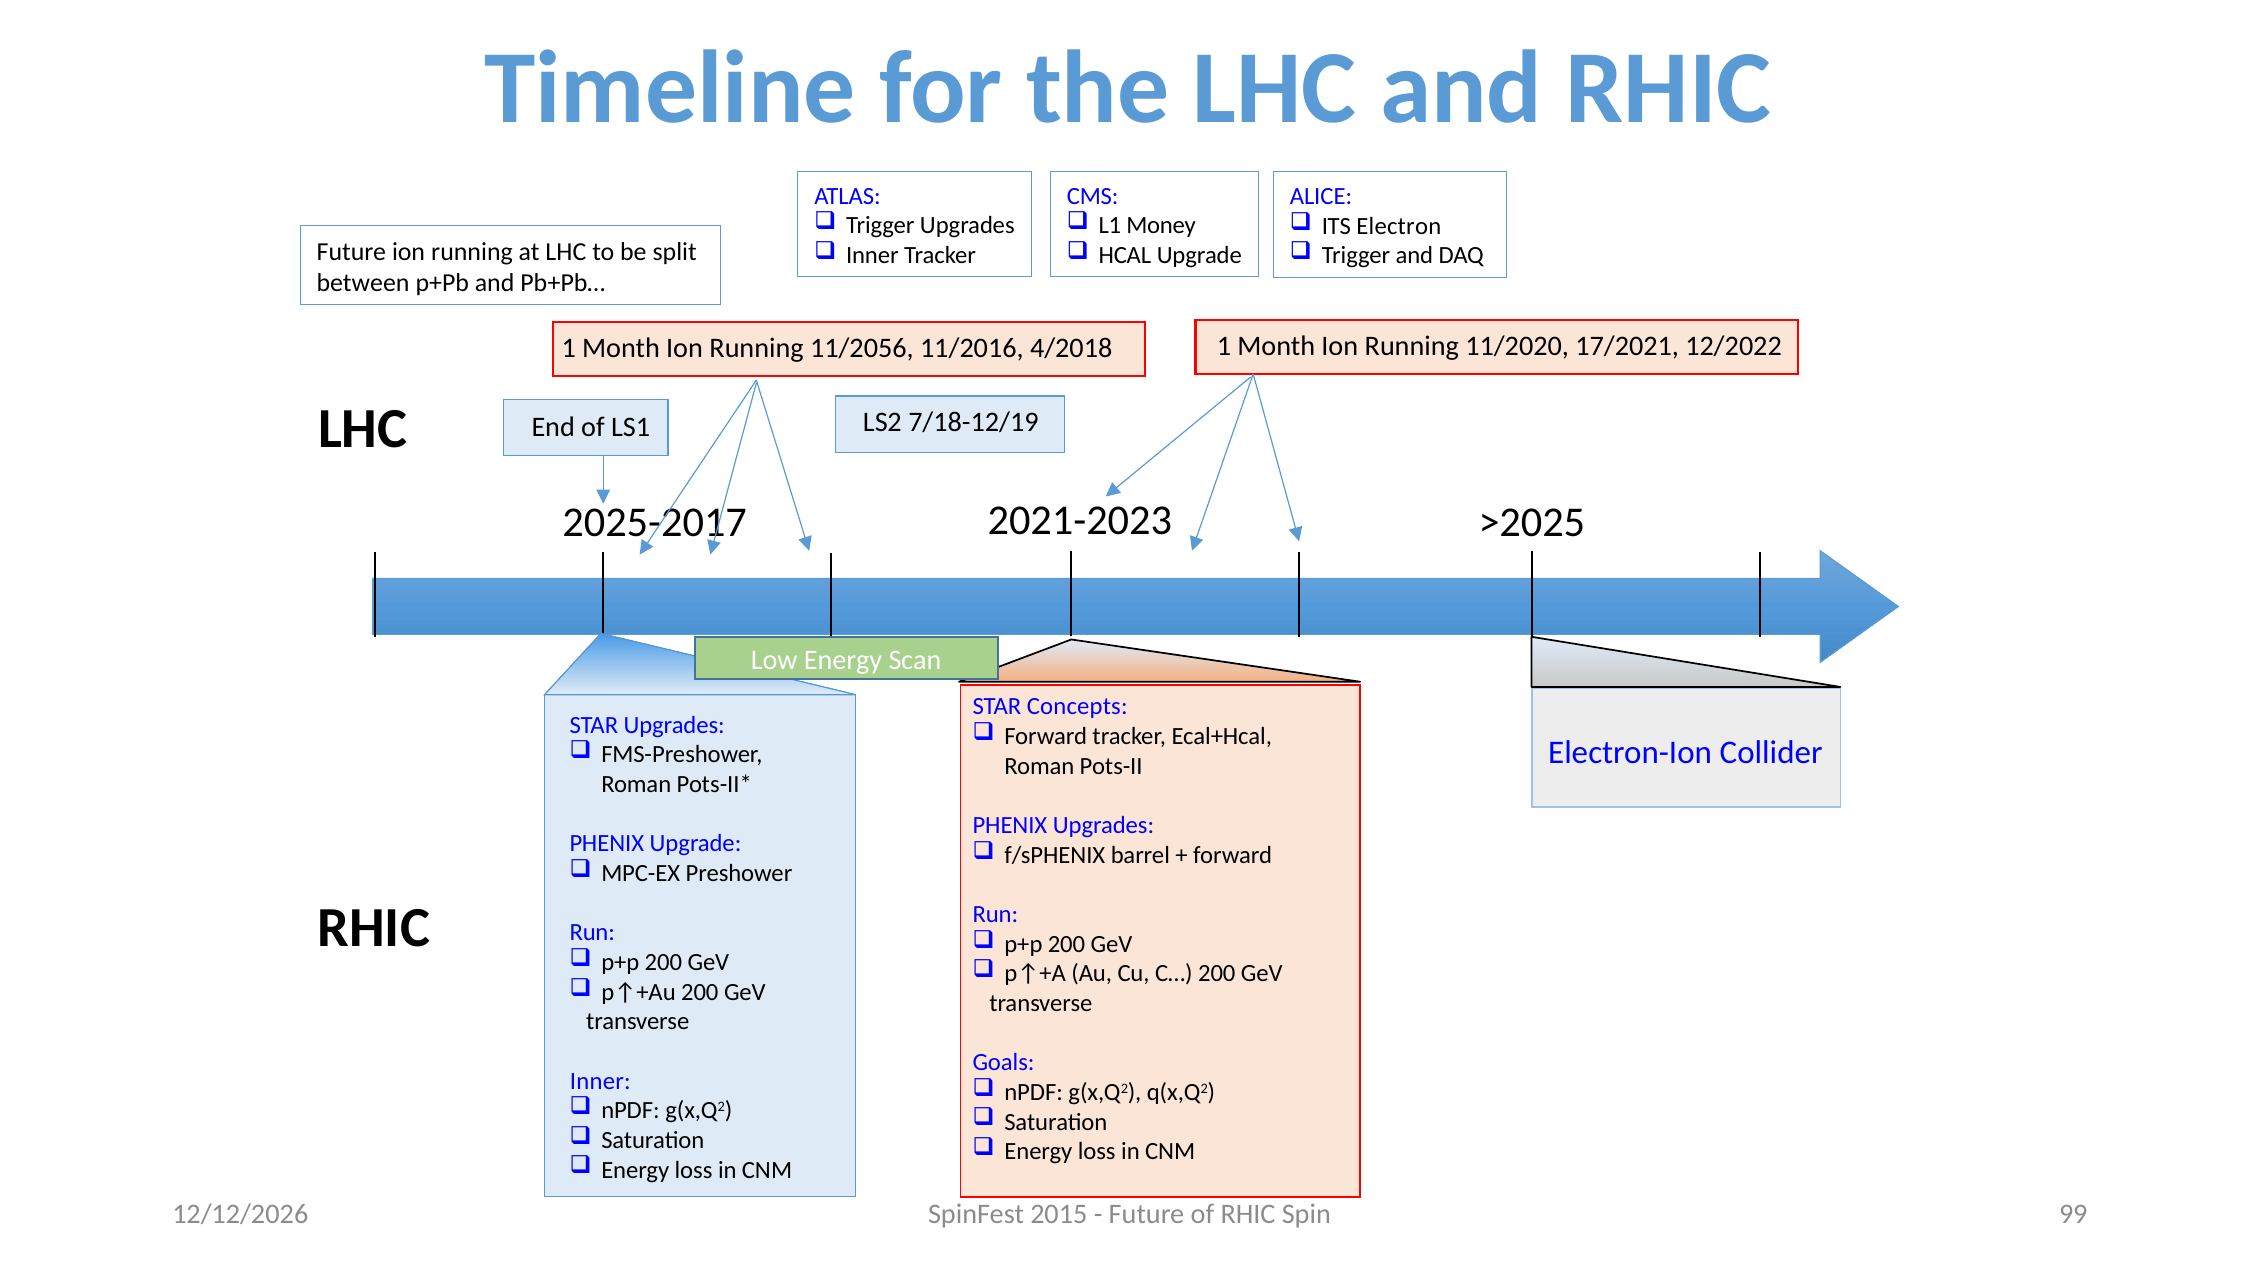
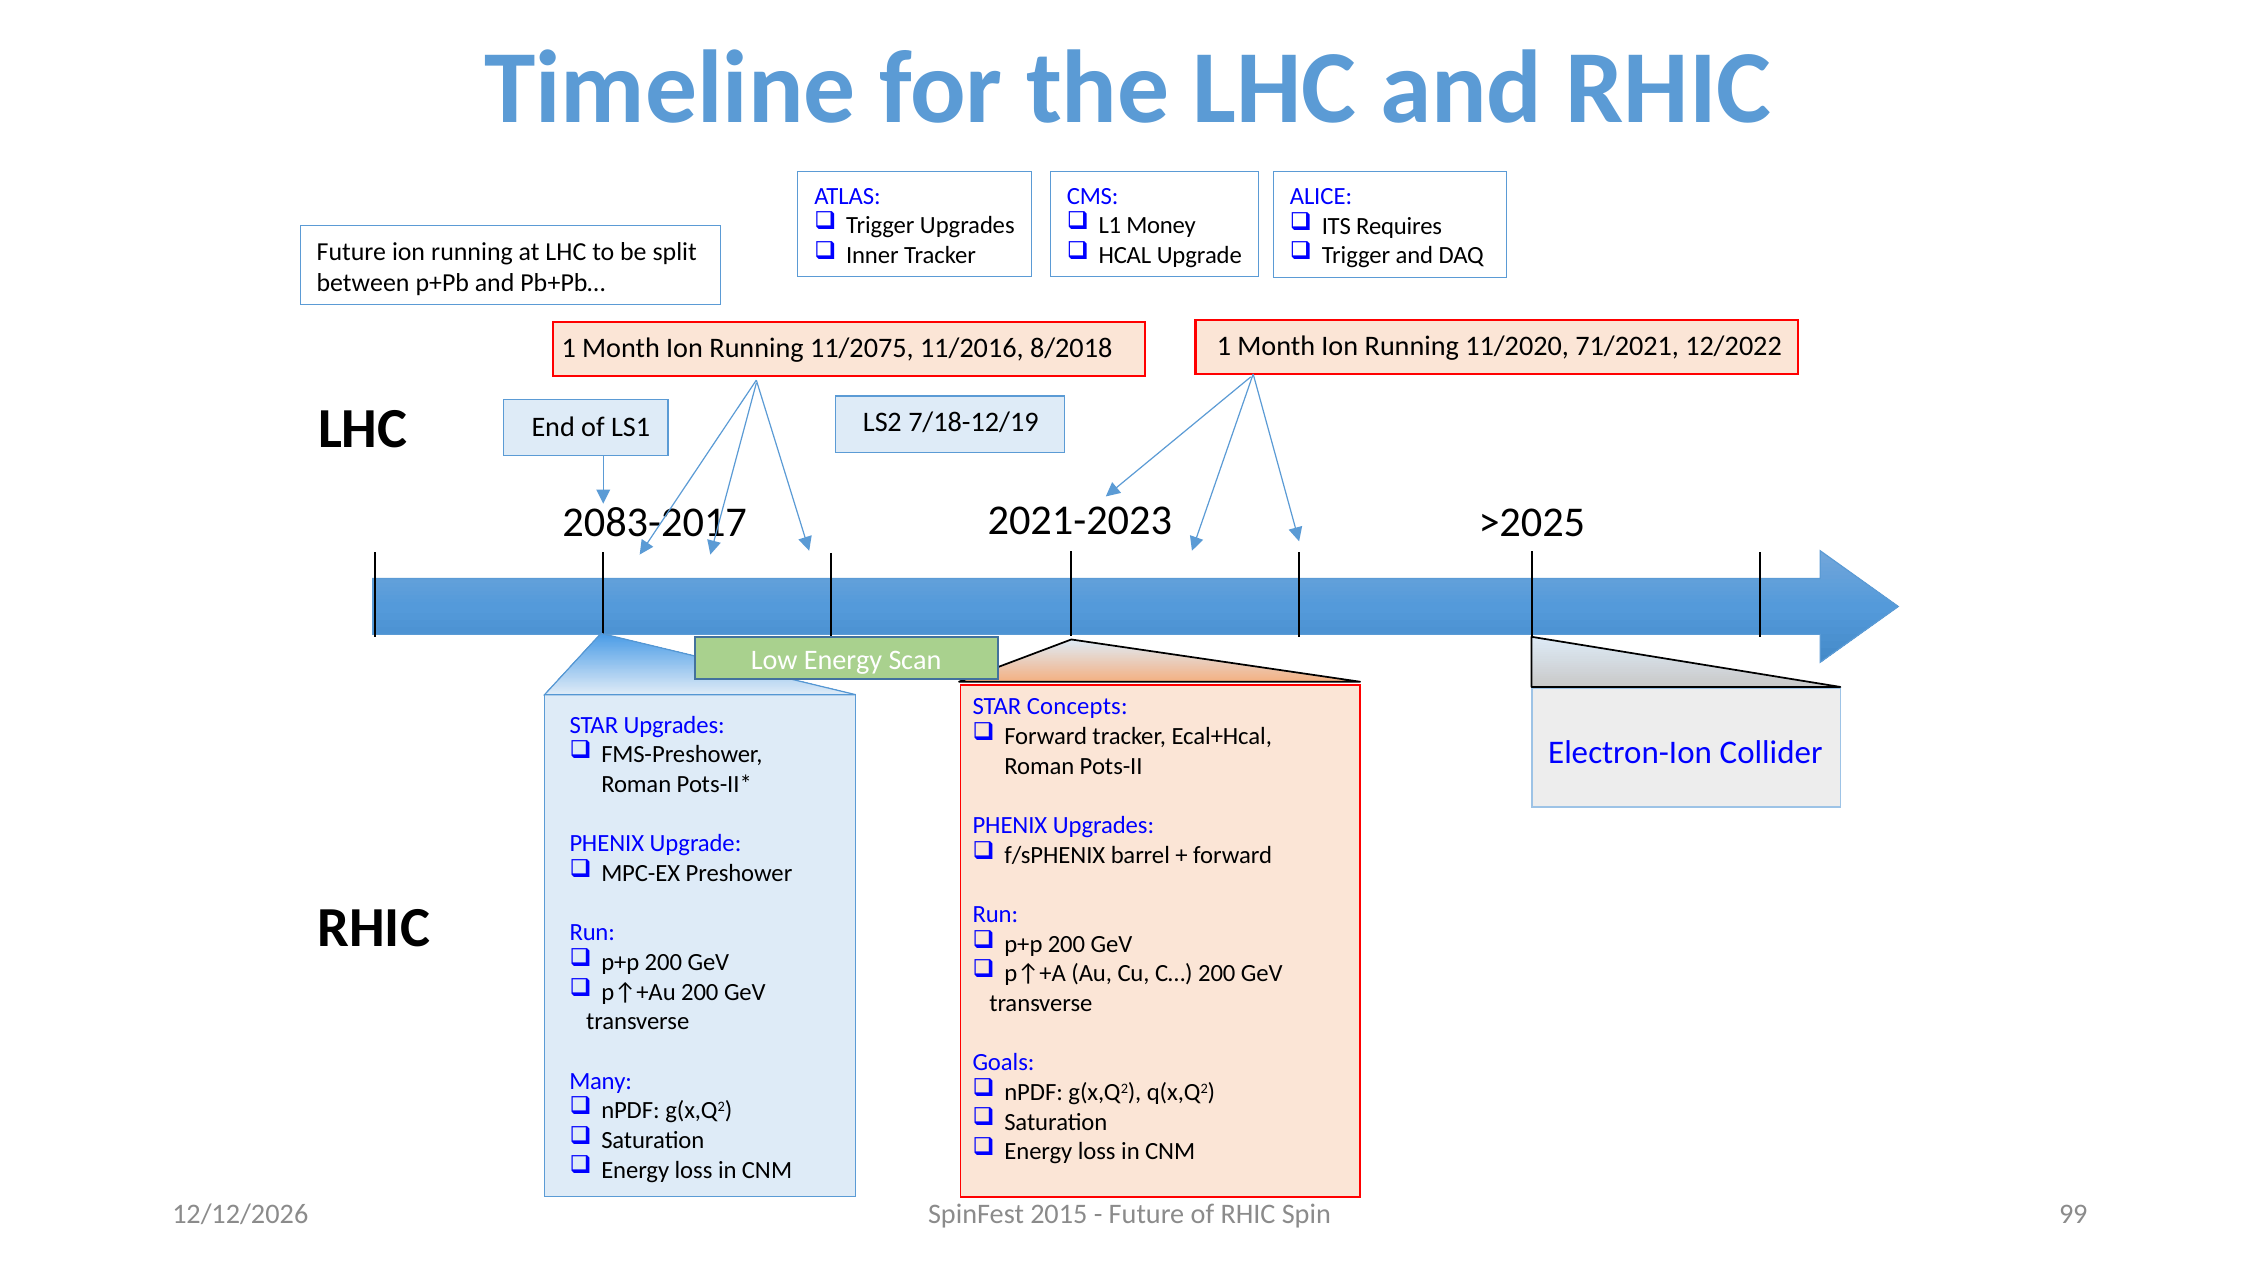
Electron: Electron -> Requires (1399, 226)
17/2021: 17/2021 -> 71/2021 (1627, 346)
11/2056: 11/2056 -> 11/2075 (862, 348)
4/2018: 4/2018 -> 8/2018 (1071, 348)
2025-2017: 2025-2017 -> 2083-2017 (655, 522)
Inner: Inner -> Many (601, 1080)
